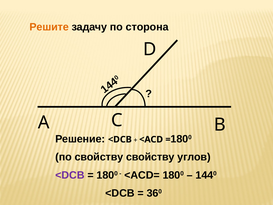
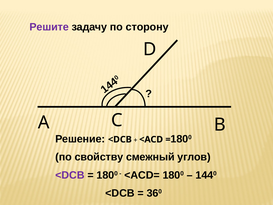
Решите colour: orange -> purple (49, 27)
сторона: сторона -> сторону (147, 27)
свойству свойству: свойству -> смежный (150, 157)
